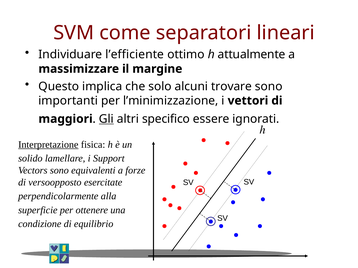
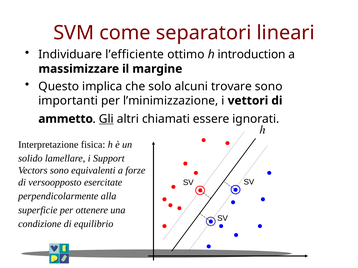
attualmente: attualmente -> introduction (252, 55)
maggiori: maggiori -> ammetto (66, 119)
specifico: specifico -> chiamati (166, 119)
Interpretazione underline: present -> none (48, 145)
